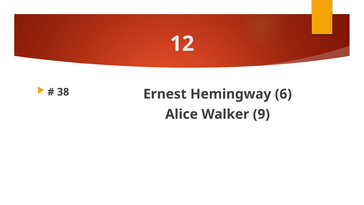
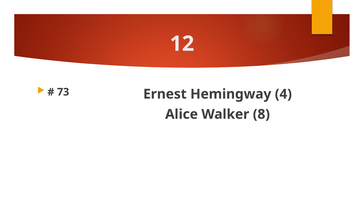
38: 38 -> 73 (63, 92)
6: 6 -> 4 (283, 94)
9: 9 -> 8 (261, 114)
